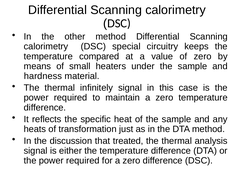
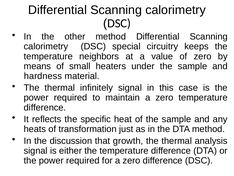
compared: compared -> neighbors (99, 56)
treated: treated -> growth (128, 140)
